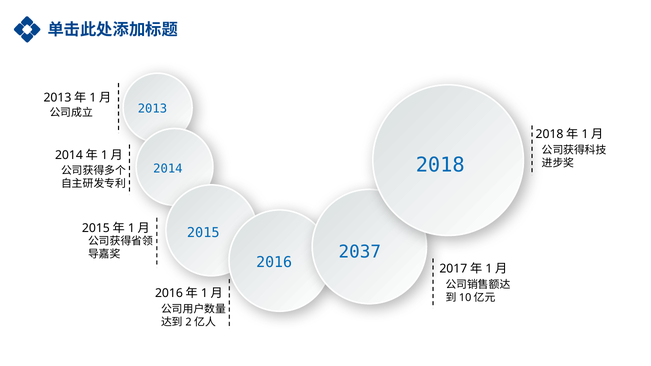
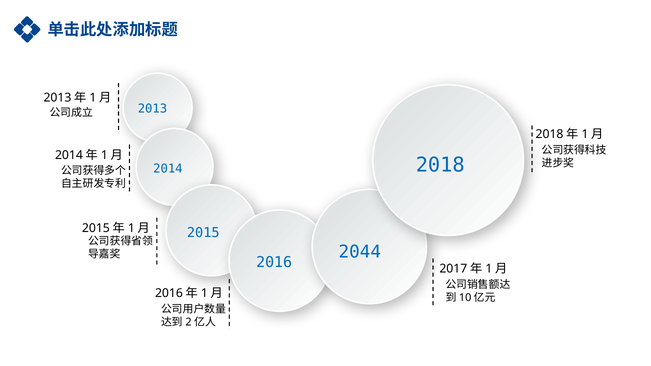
2037: 2037 -> 2044 (360, 252)
